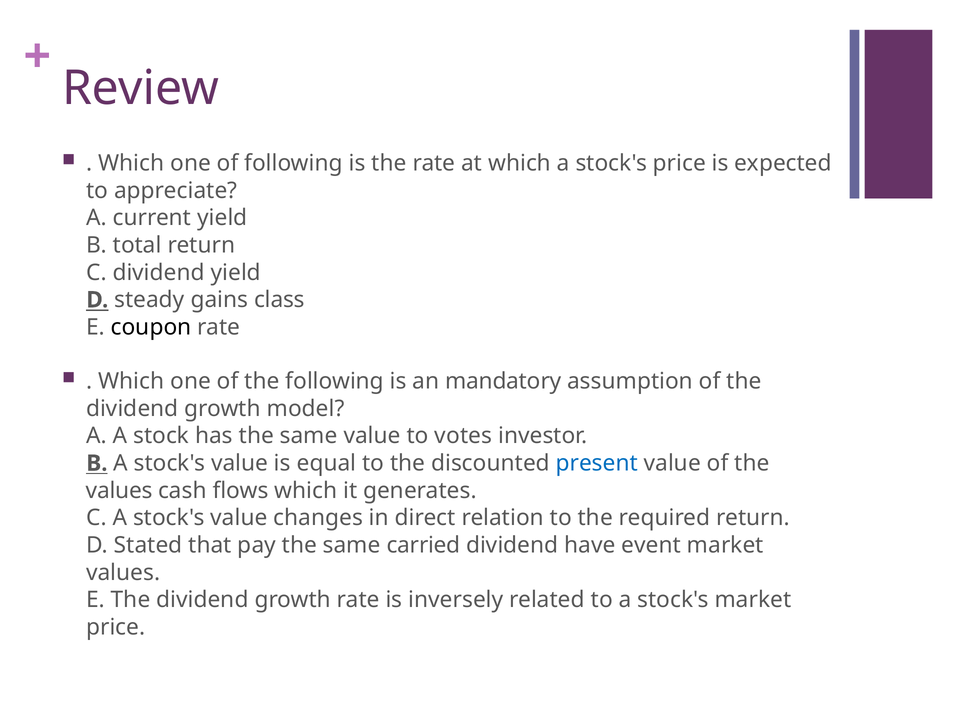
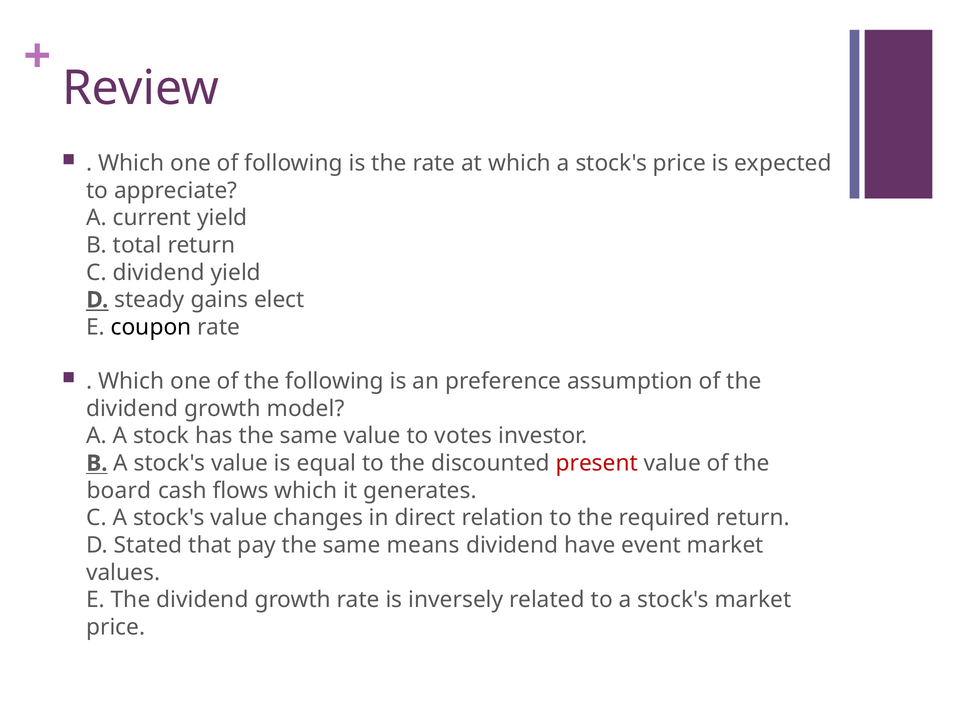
class: class -> elect (279, 300)
mandatory: mandatory -> preference (503, 381)
present colour: blue -> red (597, 463)
values: values -> board (119, 490)
carried: carried -> means (423, 545)
